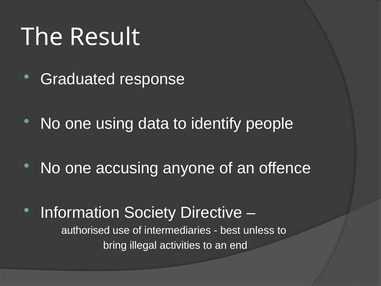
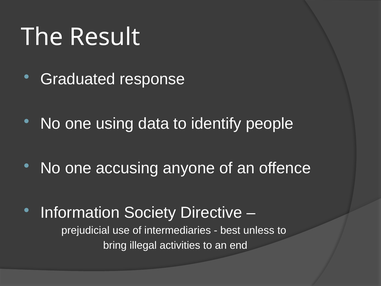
authorised: authorised -> prejudicial (85, 230)
